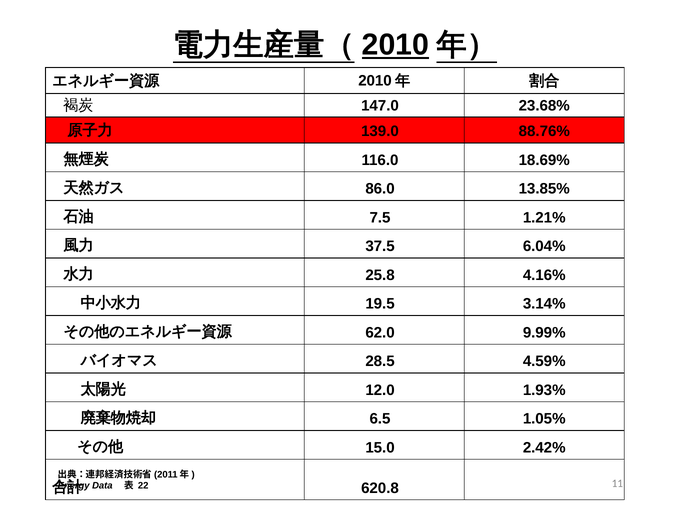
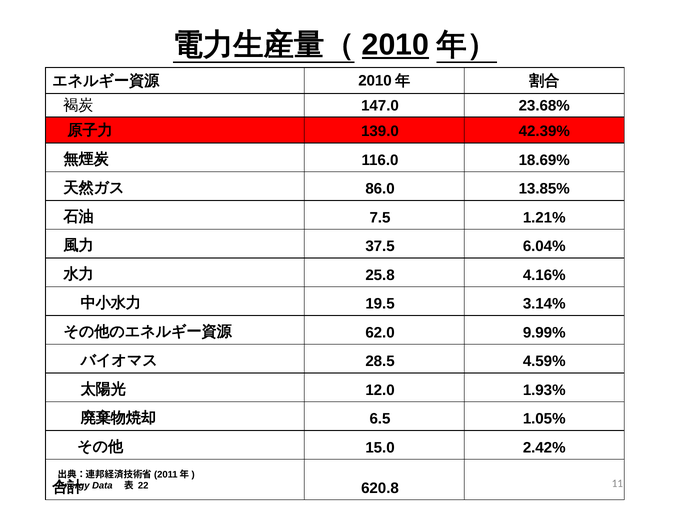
88.76%: 88.76% -> 42.39% (544, 131)
